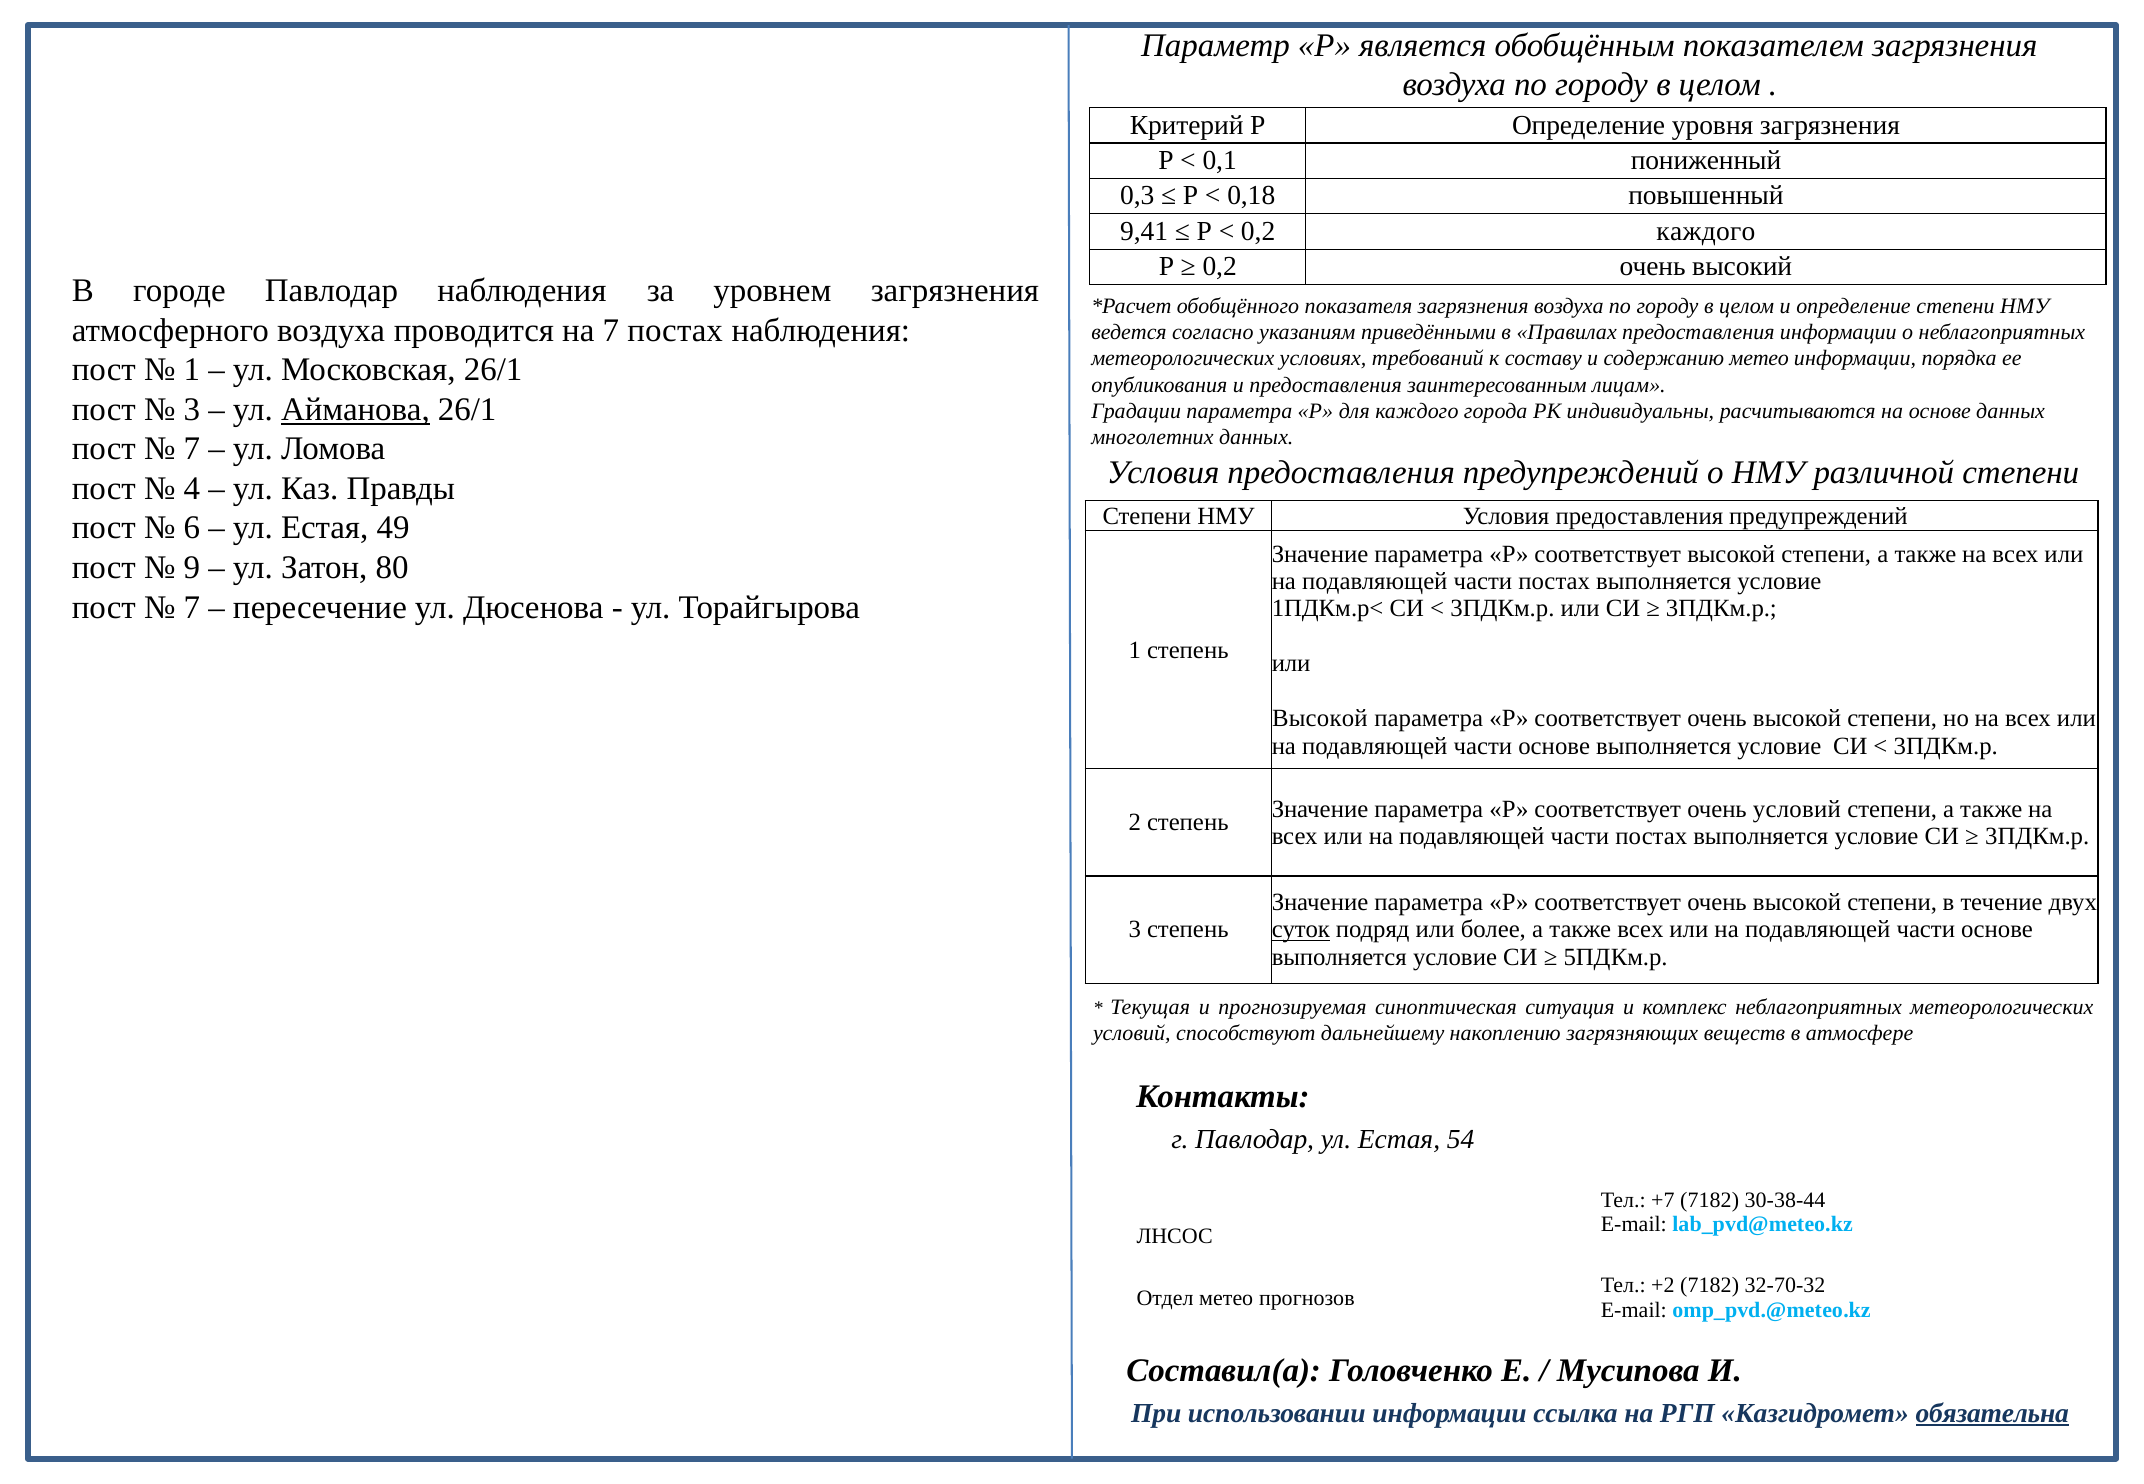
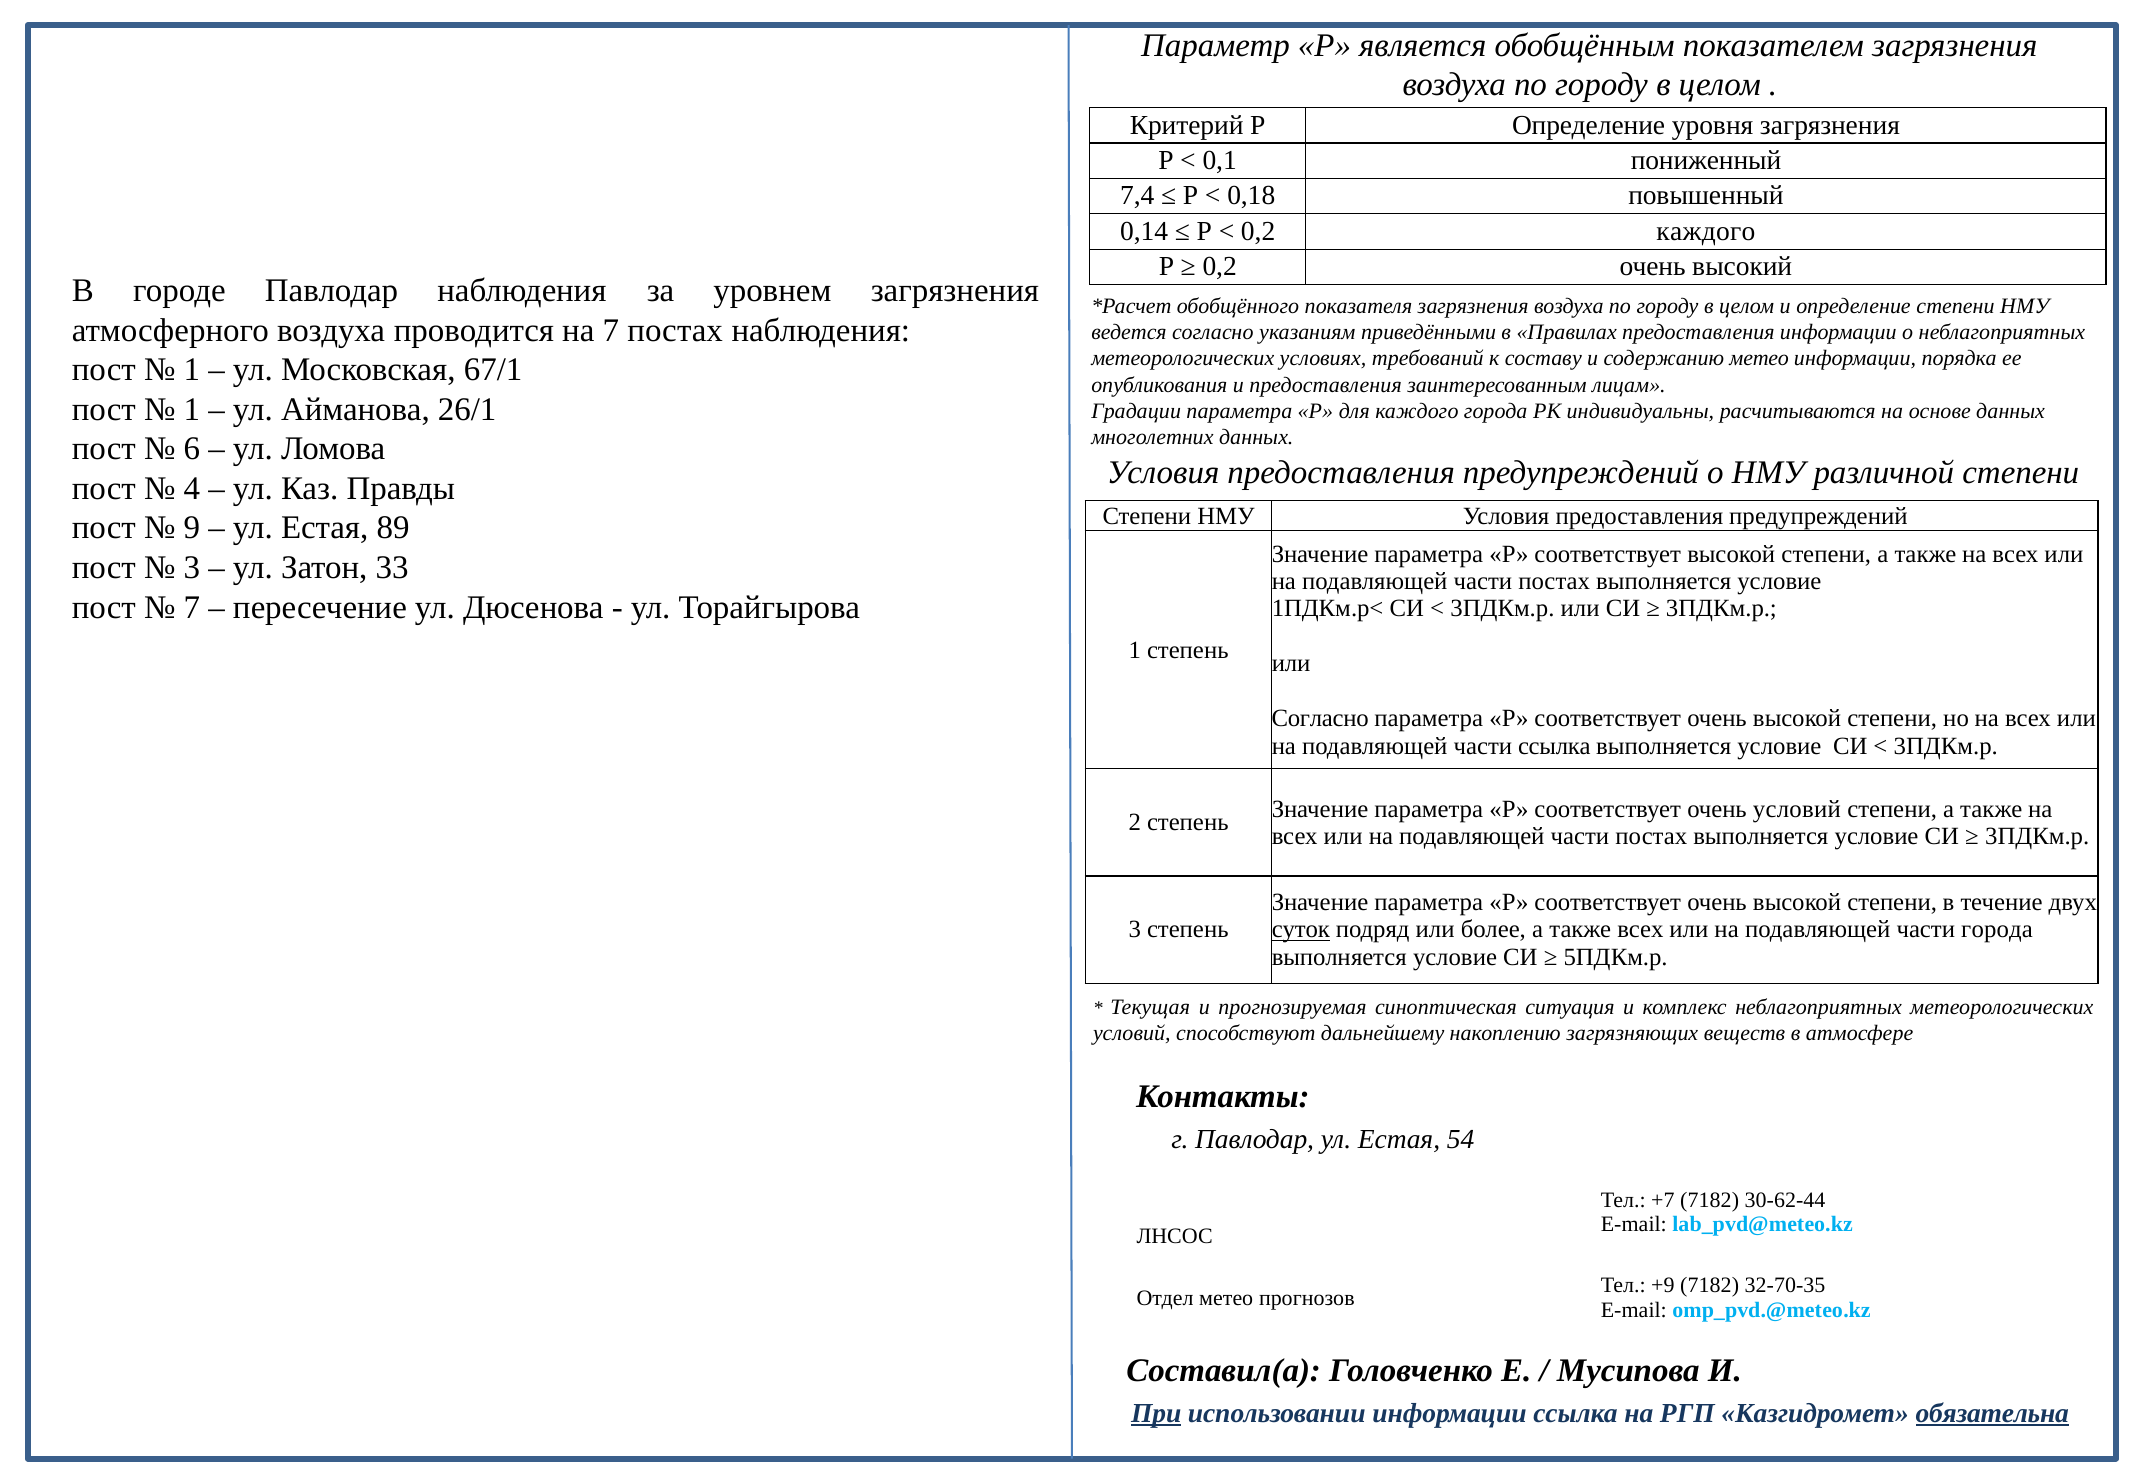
0,3: 0,3 -> 7,4 (1137, 196)
9,41: 9,41 -> 0,14 (1144, 231)
Московская 26/1: 26/1 -> 67/1 (493, 370)
3: 3 -> 1 (192, 409)
Айманова underline: present -> none (355, 409)
7: 7 -> 6 (192, 449)
6: 6 -> 9 (192, 528)
49: 49 -> 89 (393, 528)
9: 9 -> 3 (192, 568)
80: 80 -> 33 (392, 568)
Высокой: Высокой -> Согласно (1320, 719)
основе: основе -> ссылка (1554, 746)
основе: основе -> города (1997, 930)
30-38-44: 30-38-44 -> 30-62-44 (1785, 1200)
+2: +2 -> +9 (1663, 1286)
32-70-32: 32-70-32 -> 32-70-35 (1785, 1286)
При underline: none -> present (1156, 1413)
